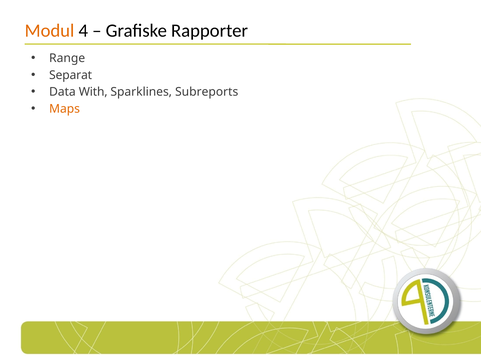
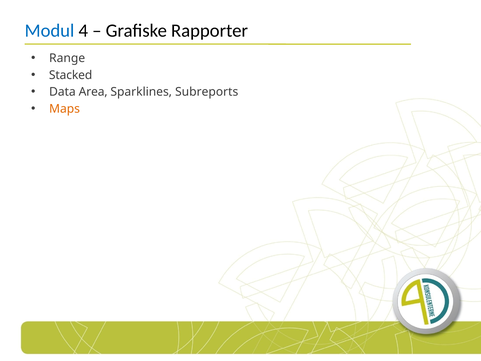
Modul colour: orange -> blue (49, 31)
Separat: Separat -> Stacked (71, 75)
With: With -> Area (93, 92)
